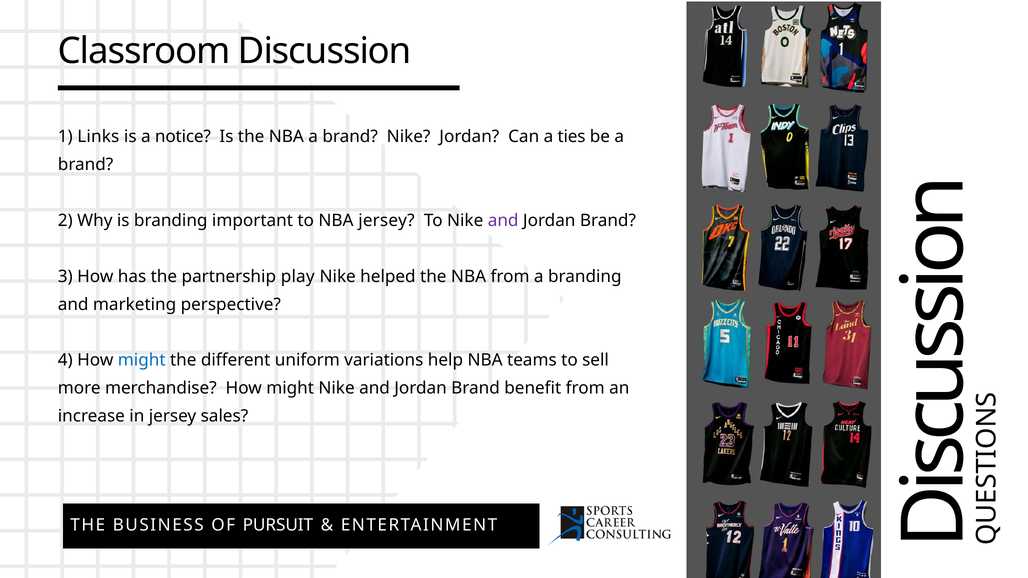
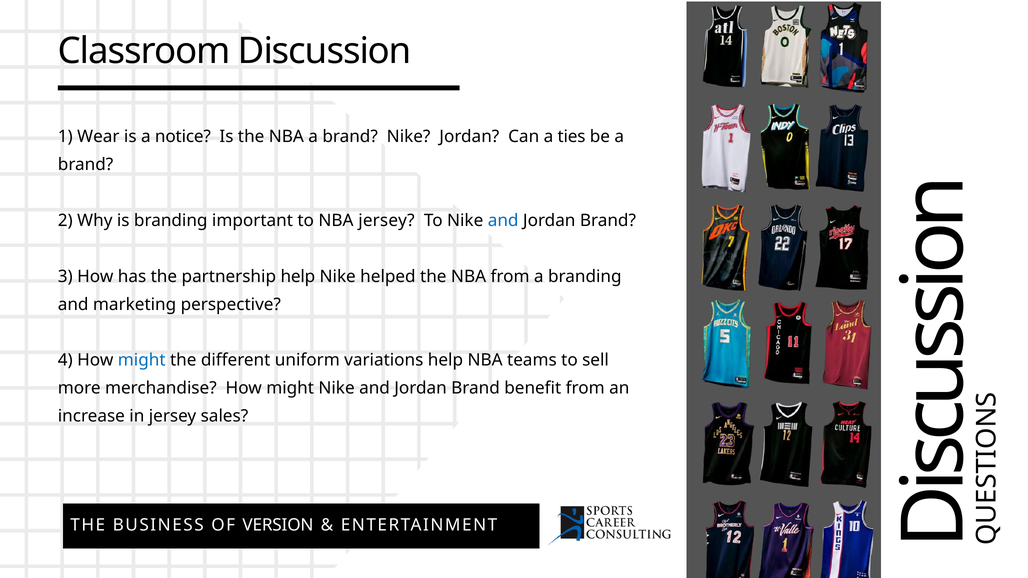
Links: Links -> Wear (98, 137)
and colour: purple -> blue (503, 221)
partnership play: play -> help (298, 277)
PURSUIT: PURSUIT -> VERSION (278, 526)
